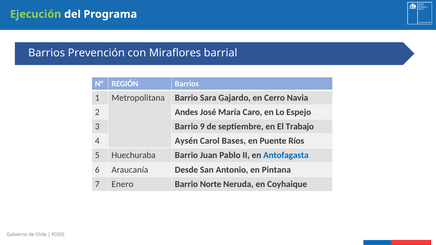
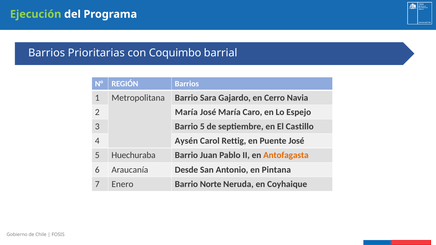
Prevención: Prevención -> Prioritarias (96, 53)
Miraflores: Miraflores -> Coquimbo (175, 53)
2 Andes: Andes -> María (186, 112)
Barrio 9: 9 -> 5 (202, 127)
Trabajo: Trabajo -> Castillo (300, 127)
Bases: Bases -> Rettig (234, 141)
Puente Ríos: Ríos -> José (296, 141)
Antofagasta colour: blue -> orange (286, 155)
